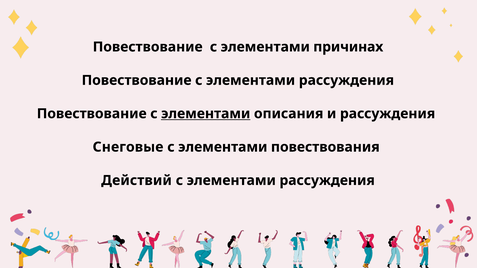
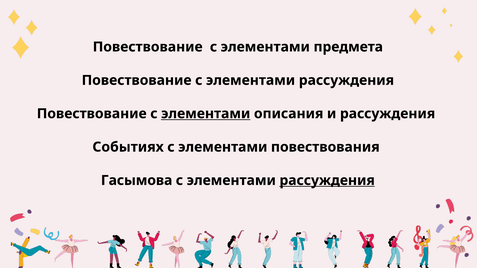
причинах: причинах -> предмета (348, 47)
Снеговые: Снеговые -> Событиях (128, 147)
Действий: Действий -> Гасымова (137, 181)
рассуждения underline: none -> present (327, 181)
